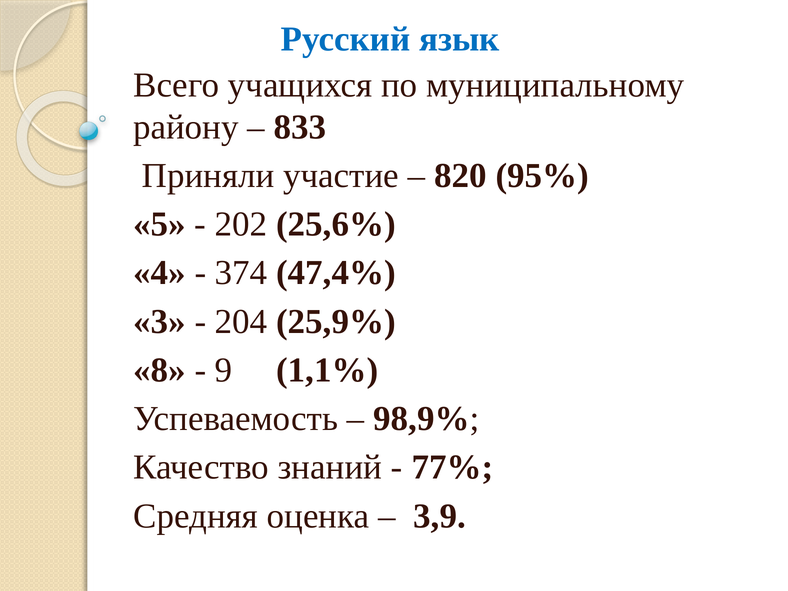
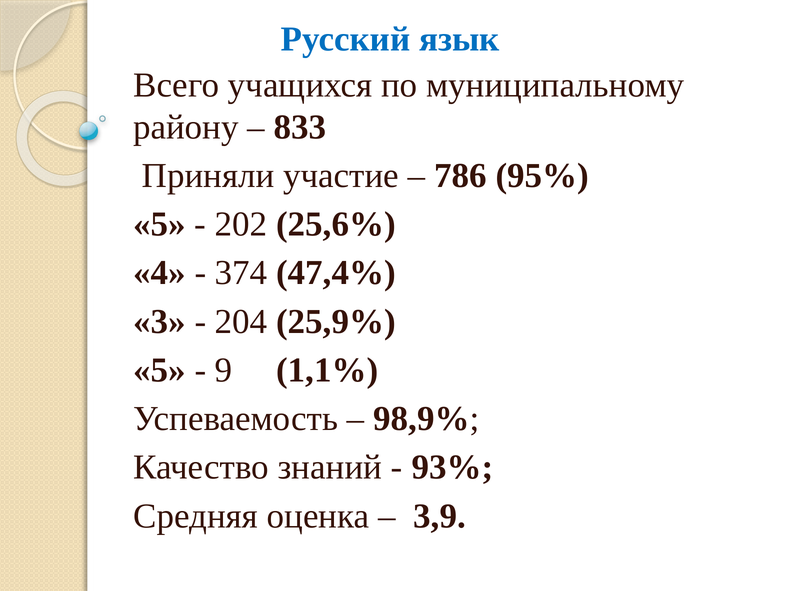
820: 820 -> 786 (461, 176)
8: 8 -> 5 (160, 370)
77%: 77% -> 93% (452, 467)
